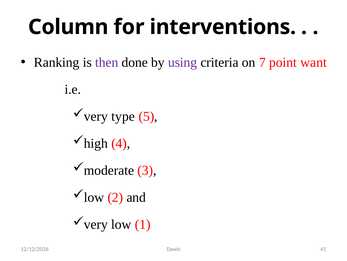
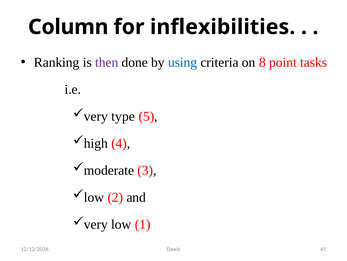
interventions: interventions -> inflexibilities (223, 27)
using colour: purple -> blue (183, 62)
7: 7 -> 8 (262, 62)
want: want -> tasks (314, 62)
